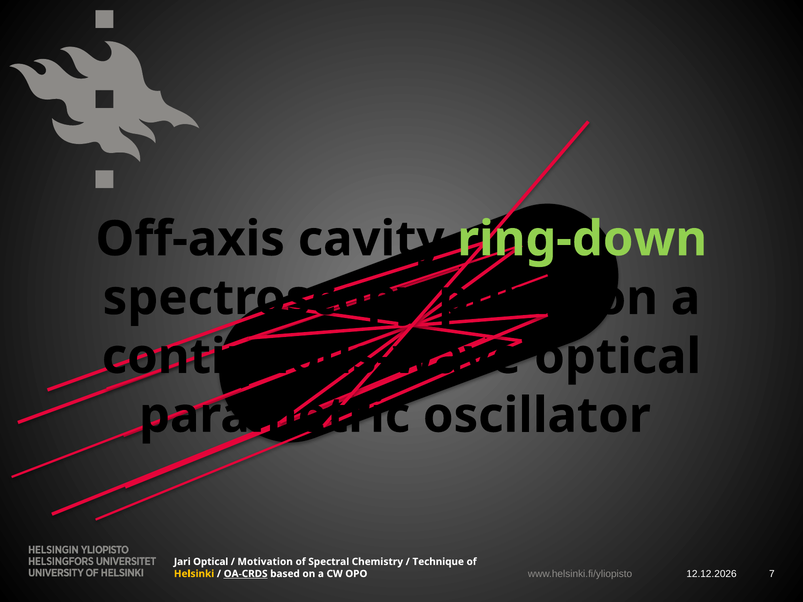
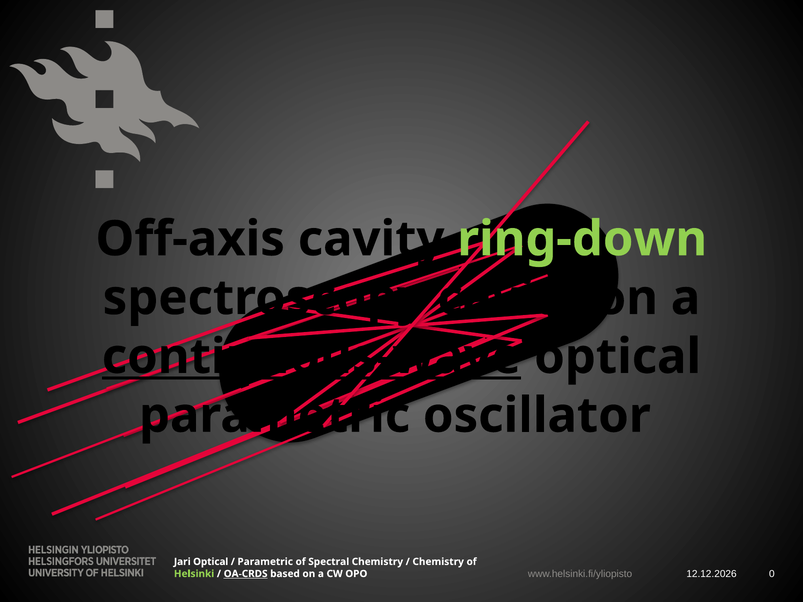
spectroscopy pump: pump -> cavity (510, 298)
continuous-wave underline: none -> present (311, 357)
Motivation: Motivation -> Parametric (265, 562)
Technique: Technique -> Chemistry (438, 562)
Helsinki colour: yellow -> light green (194, 574)
7: 7 -> 0 (772, 574)
